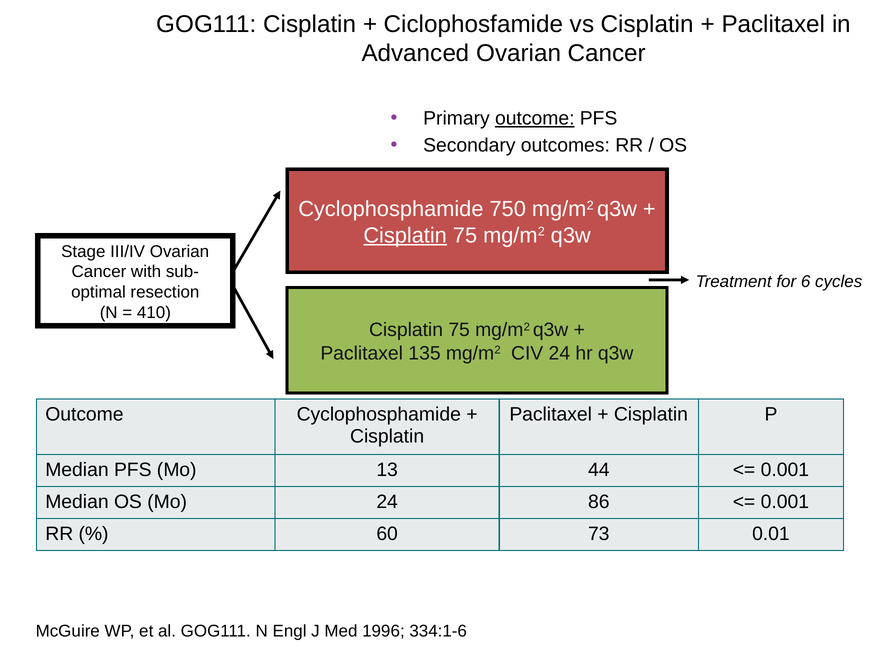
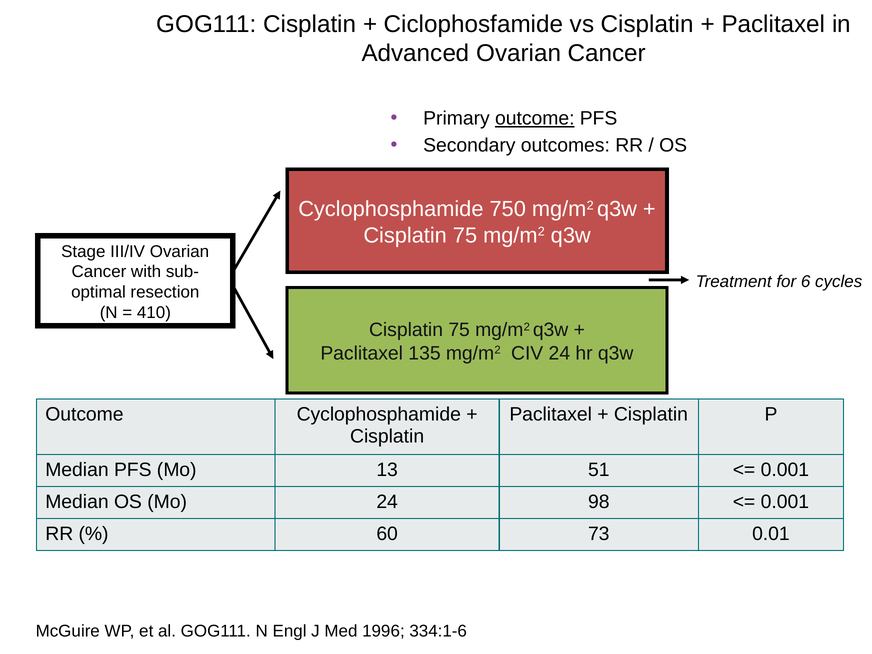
Cisplatin underline: present -> none (405, 235)
44: 44 -> 51 (599, 470)
86: 86 -> 98 (599, 502)
